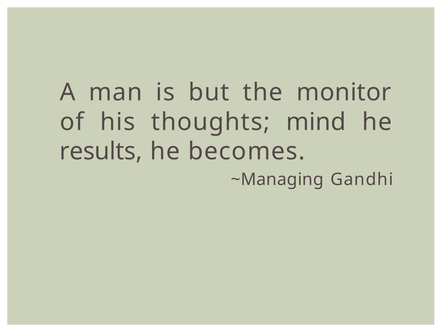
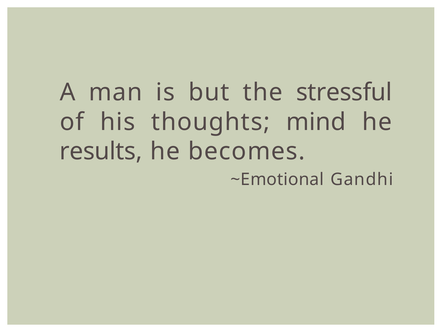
monitor: monitor -> stressful (344, 92)
~Managing: ~Managing -> ~Emotional (277, 179)
